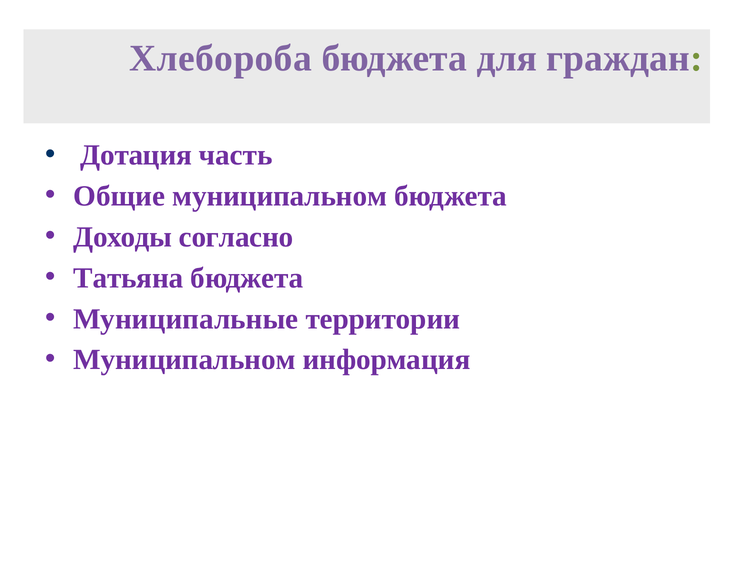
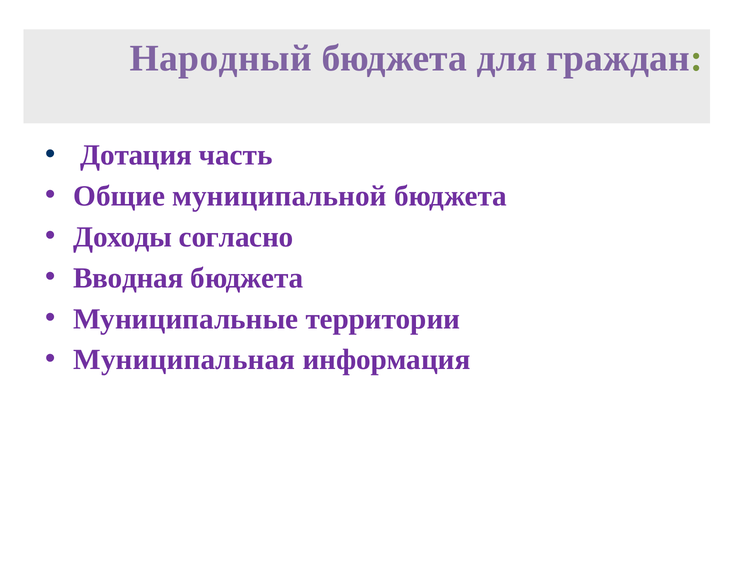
Хлебороба: Хлебороба -> Народный (221, 58)
Общие муниципальном: муниципальном -> муниципальной (280, 196)
Татьяна: Татьяна -> Вводная (128, 278)
Муниципальном: Муниципальном -> Муниципальная (184, 360)
